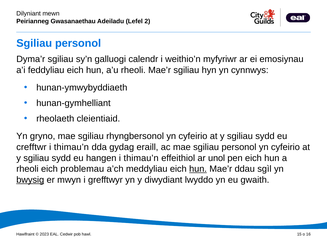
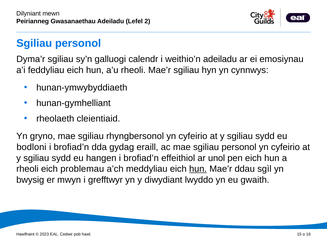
weithio’n myfyriwr: myfyriwr -> adeiladu (220, 59)
crefftwr: crefftwr -> bodloni (31, 147)
thimau’n: thimau’n -> brofiad’n (71, 147)
hangen i thimau’n: thimau’n -> brofiad’n (141, 158)
bwysig underline: present -> none (30, 180)
